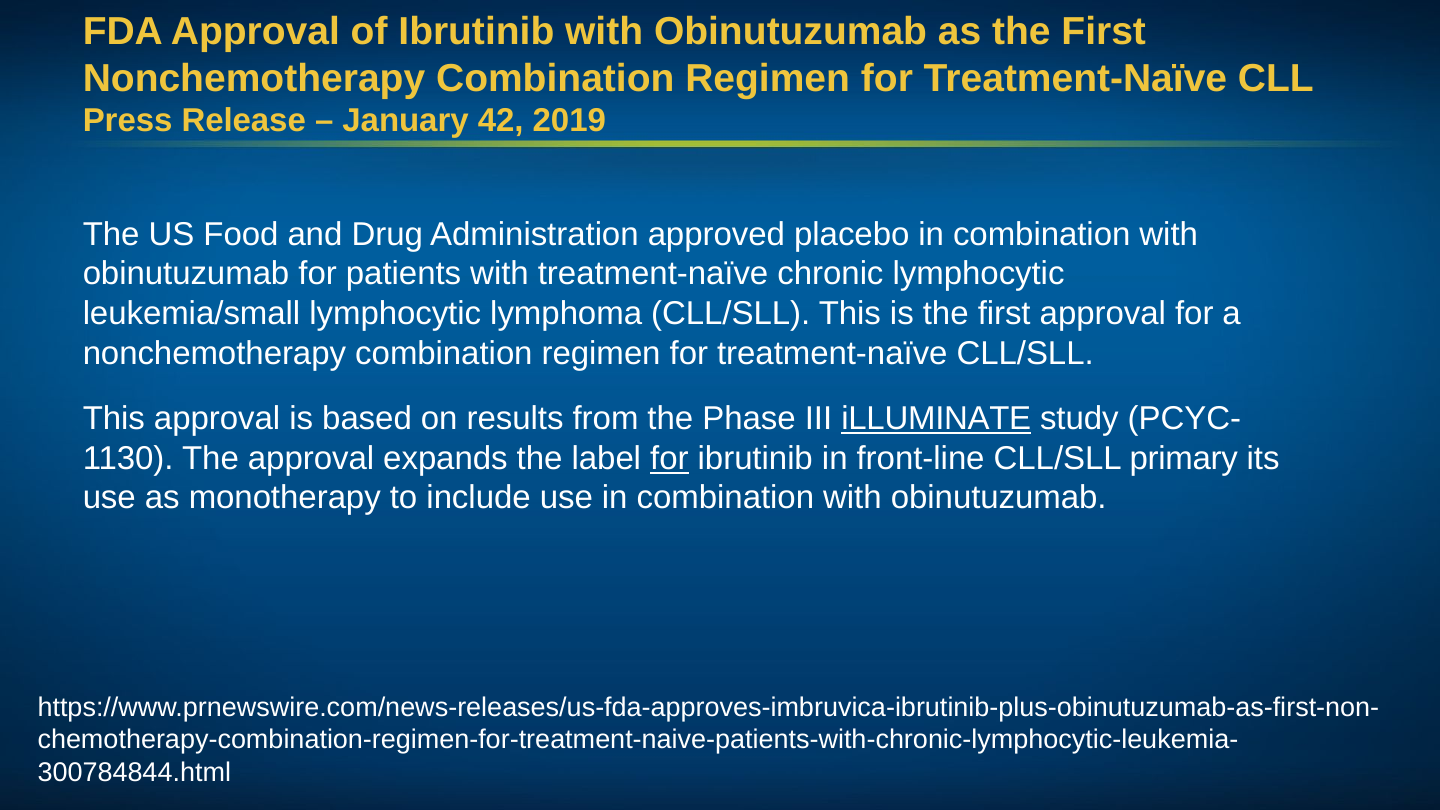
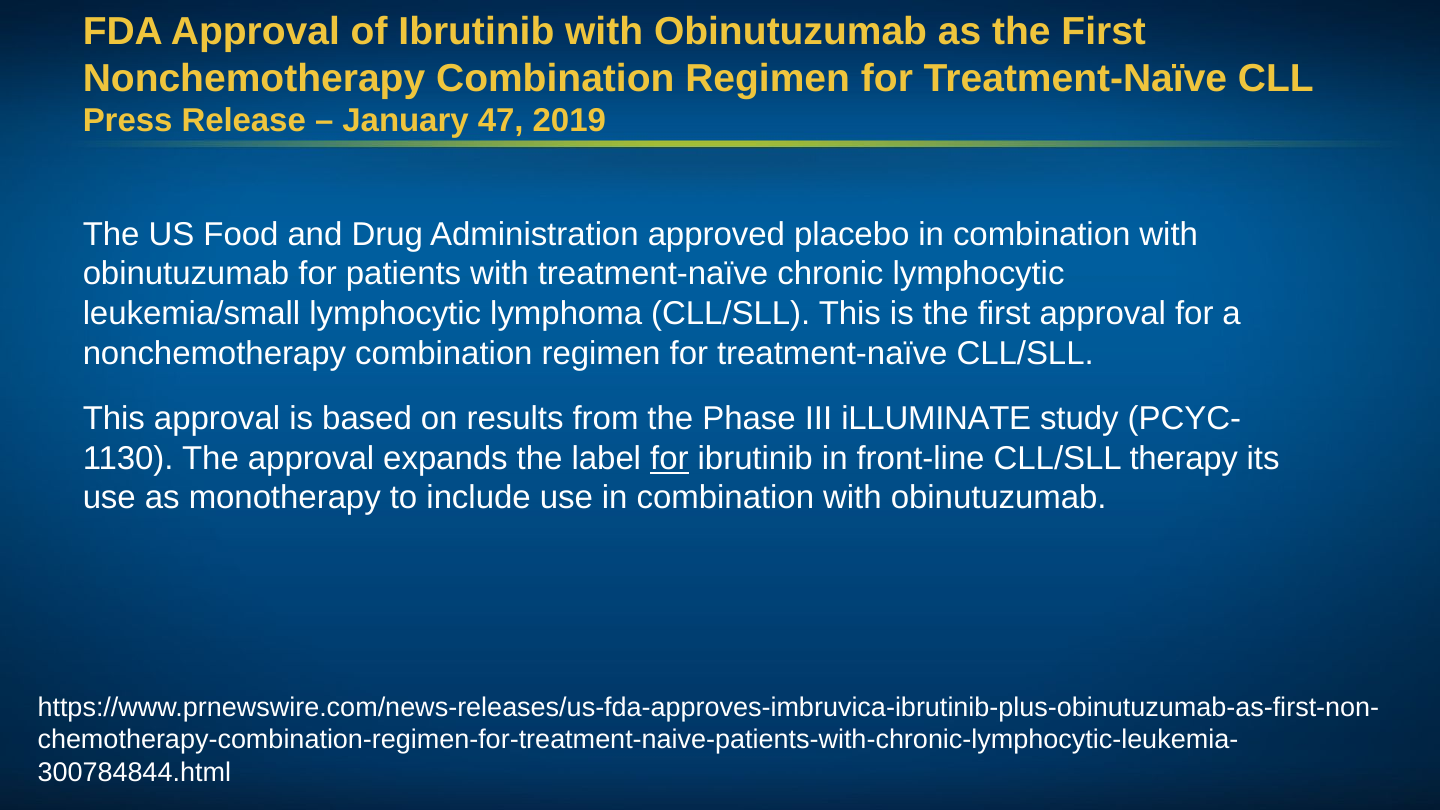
42: 42 -> 47 (501, 121)
iLLUMINATE underline: present -> none (936, 419)
primary: primary -> therapy (1184, 458)
